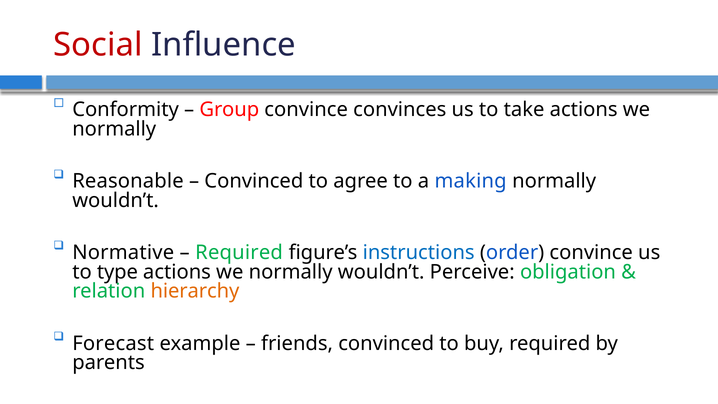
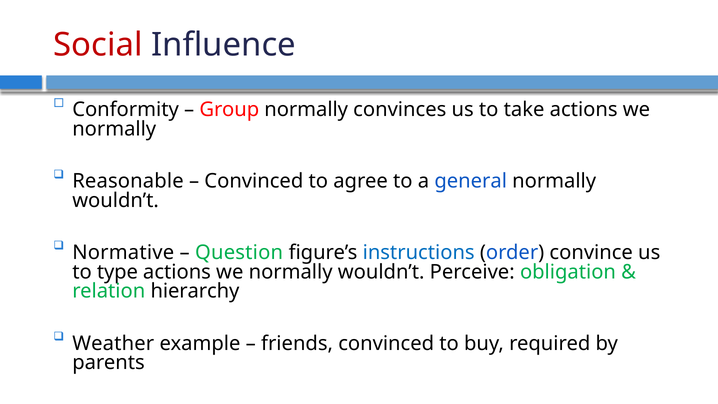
Group convince: convince -> normally (306, 110)
making: making -> general (471, 181)
Required: Required -> Question (239, 252)
hierarchy colour: orange -> black (195, 291)
Forecast: Forecast -> Weather (113, 343)
